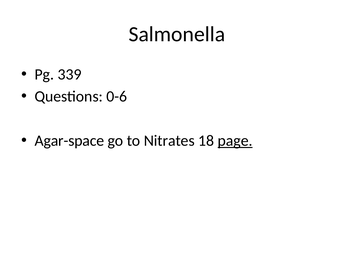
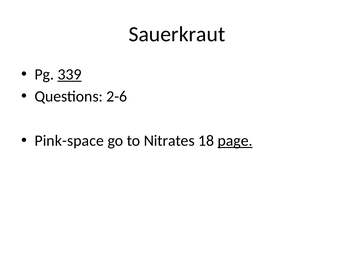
Salmonella: Salmonella -> Sauerkraut (177, 34)
339 underline: none -> present (70, 74)
0-6: 0-6 -> 2-6 (117, 96)
Agar-space: Agar-space -> Pink-space (69, 140)
